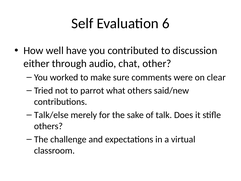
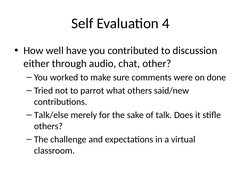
6: 6 -> 4 (166, 23)
clear: clear -> done (216, 77)
